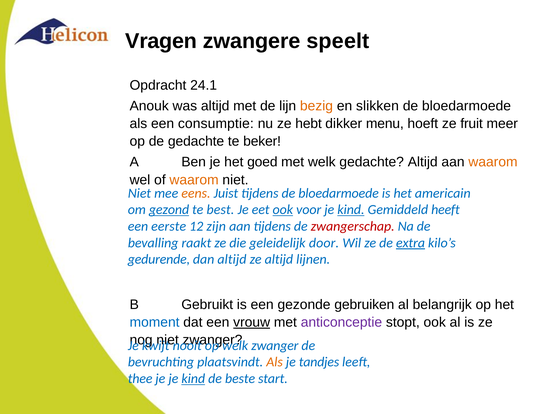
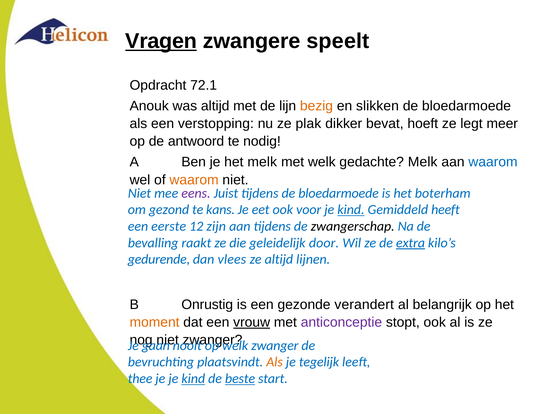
Vragen underline: none -> present (161, 41)
24.1: 24.1 -> 72.1 (204, 86)
consumptie: consumptie -> verstopping (216, 124)
hebt: hebt -> plak (308, 124)
menu: menu -> bevat (385, 124)
fruit: fruit -> legt (472, 124)
de gedachte: gedachte -> antwoord (196, 142)
beker: beker -> nodig (262, 142)
het goed: goed -> melk (262, 162)
gedachte Altijd: Altijd -> Melk (423, 162)
waarom colour: orange -> blue (493, 162)
eens colour: orange -> purple (196, 194)
americain: americain -> boterham (443, 194)
gezond underline: present -> none (169, 210)
best: best -> kans (221, 210)
ook underline: present -> none (283, 210)
zwangerschap colour: red -> black (353, 227)
dan altijd: altijd -> vlees (232, 260)
Gebruikt: Gebruikt -> Onrustig (207, 305)
gebruiken: gebruiken -> verandert (364, 305)
moment colour: blue -> orange (155, 323)
kwijt: kwijt -> gaan (156, 346)
tandjes: tandjes -> tegelijk (319, 363)
beste underline: none -> present (240, 379)
